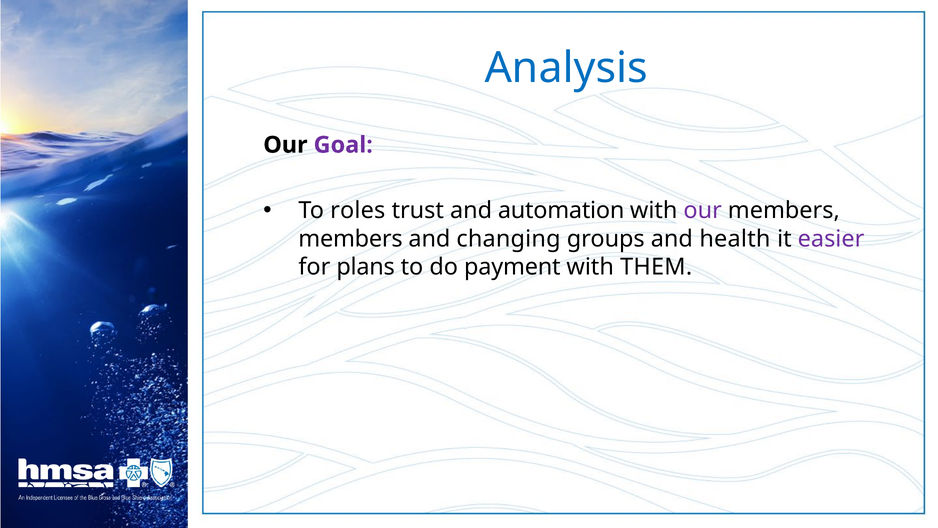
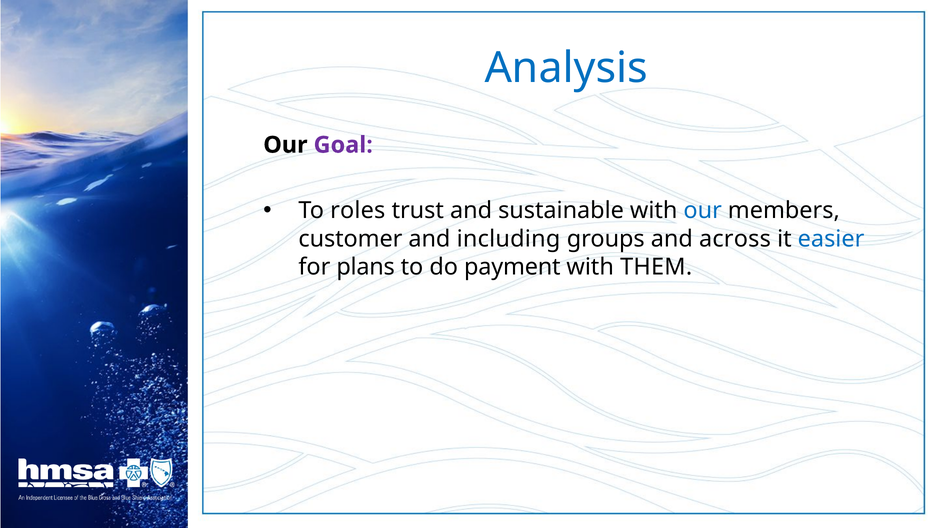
automation: automation -> sustainable (561, 210)
our colour: purple -> blue (703, 210)
members: members -> customer (350, 239)
changing: changing -> including (508, 239)
health: health -> across (735, 239)
easier colour: purple -> blue (831, 239)
